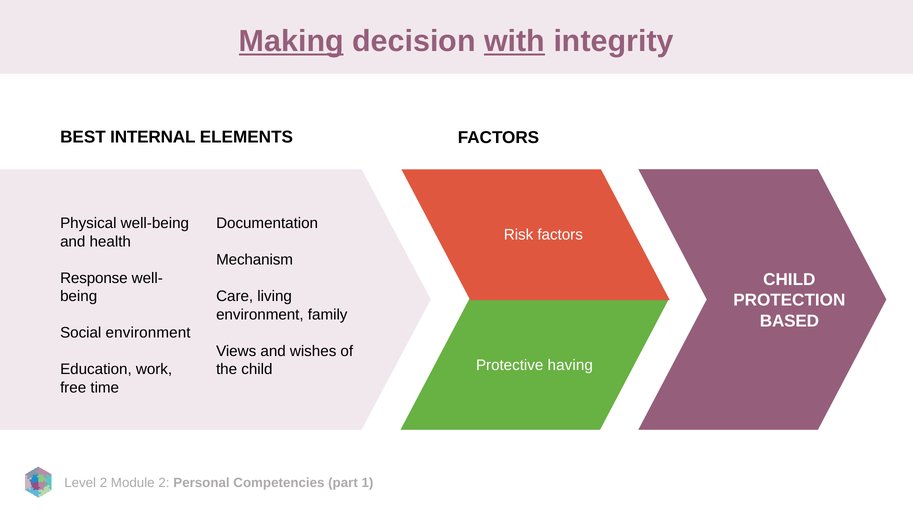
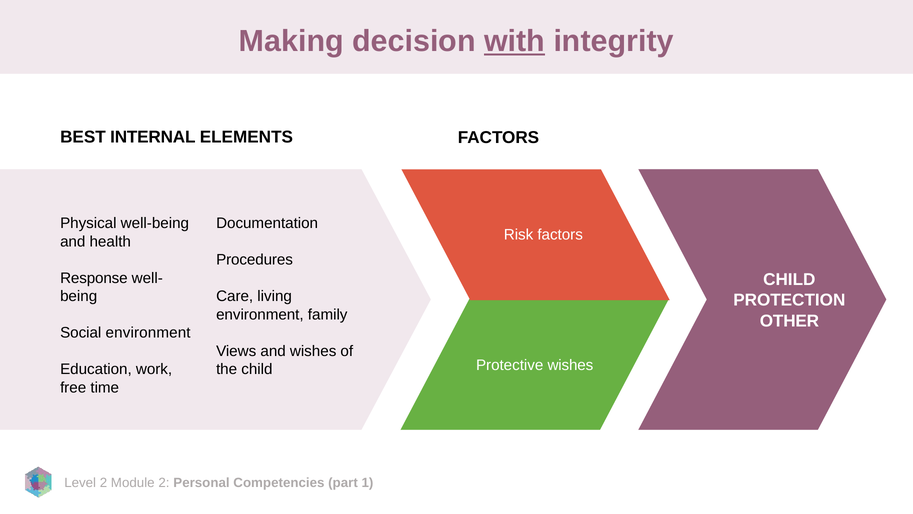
Making underline: present -> none (291, 41)
Mechanism: Mechanism -> Procedures (255, 260)
BASED: BASED -> OTHER (789, 321)
Protective having: having -> wishes (570, 365)
